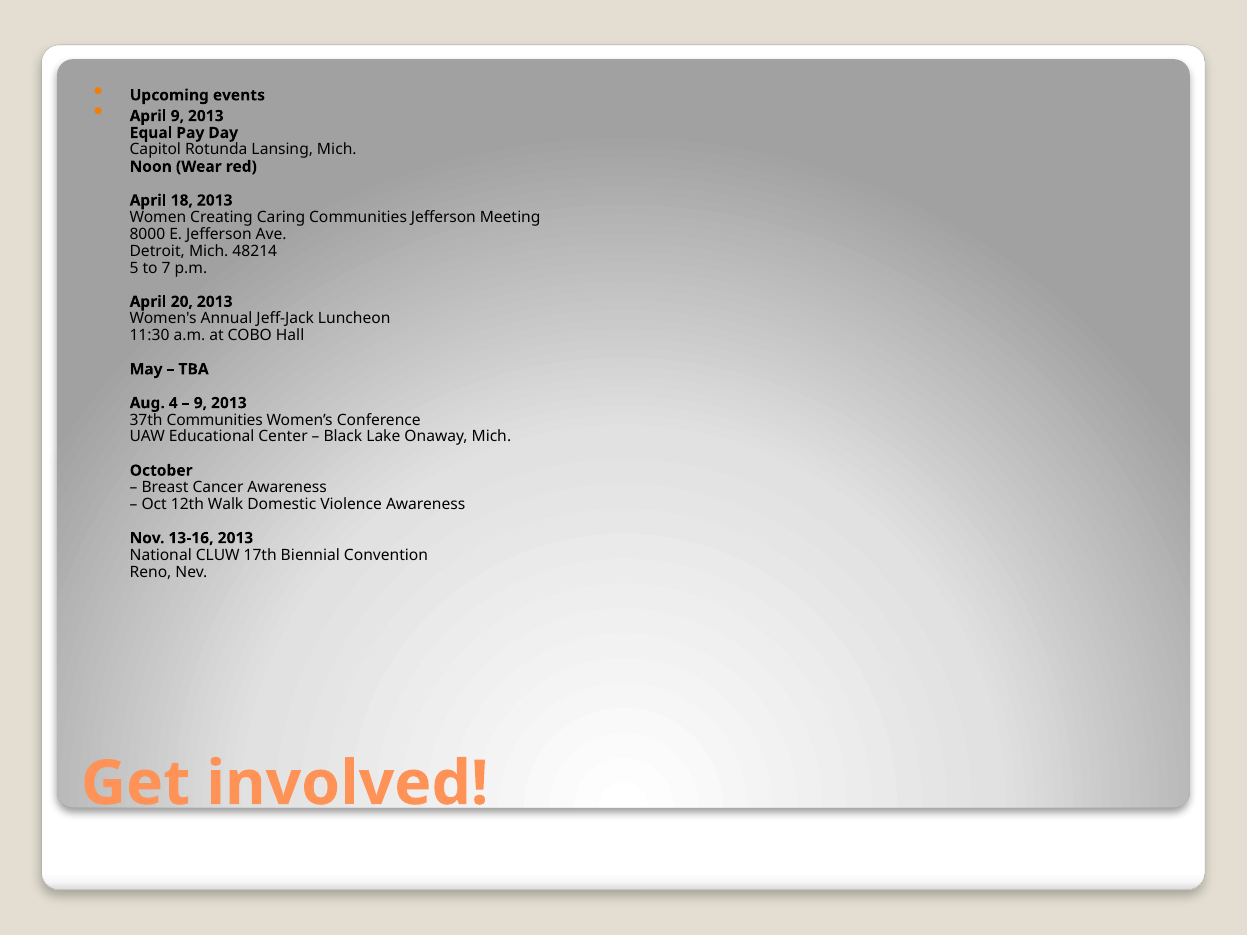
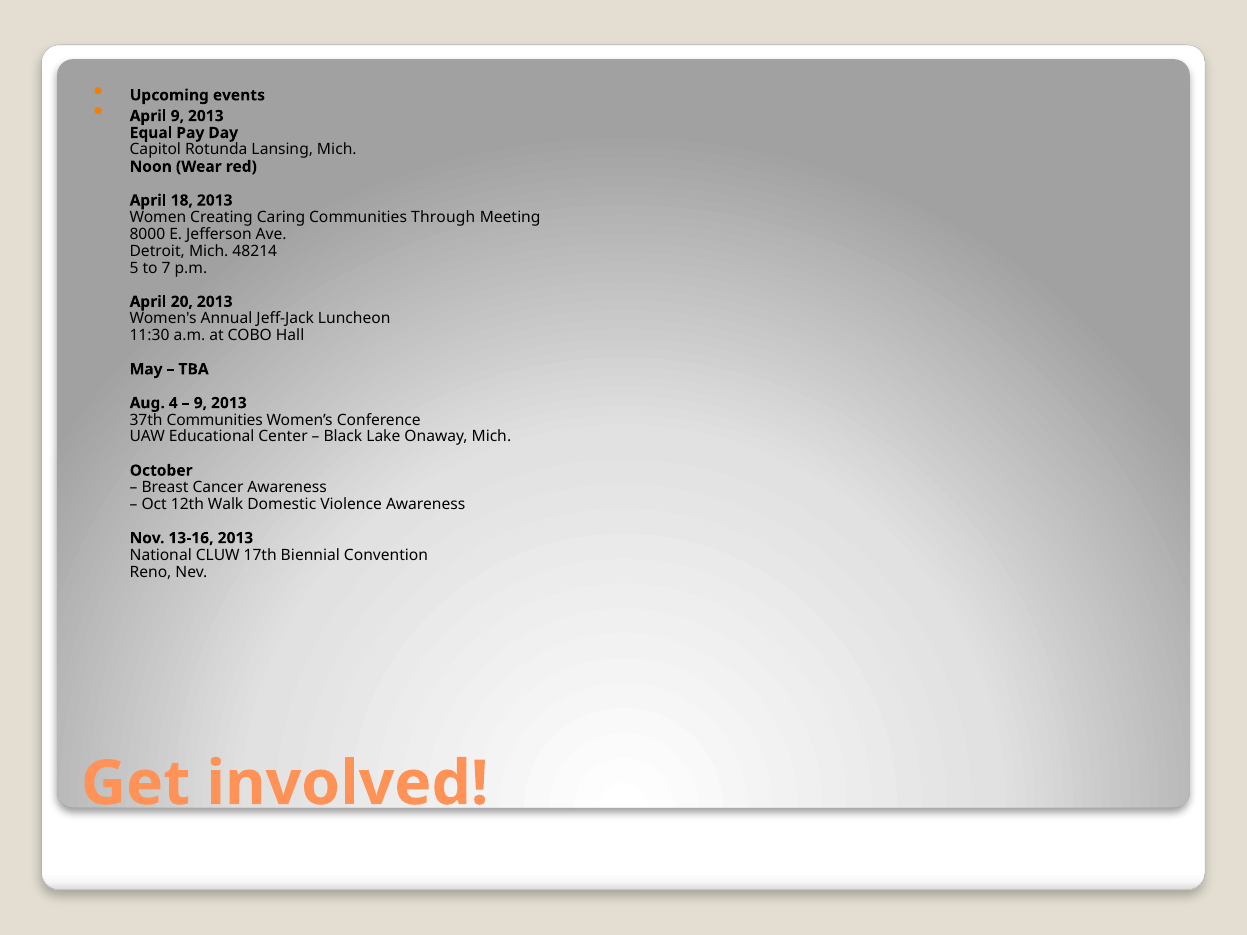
Communities Jefferson: Jefferson -> Through (443, 217)
